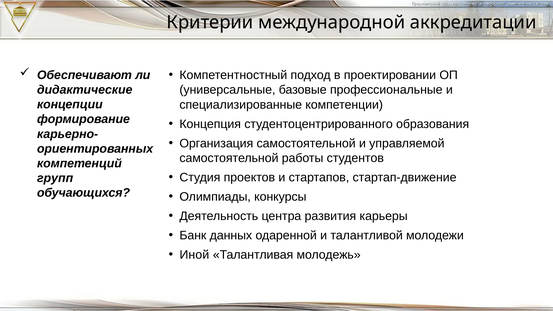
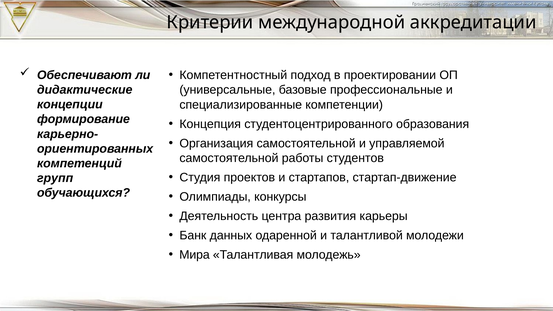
Иной: Иной -> Мира (195, 255)
